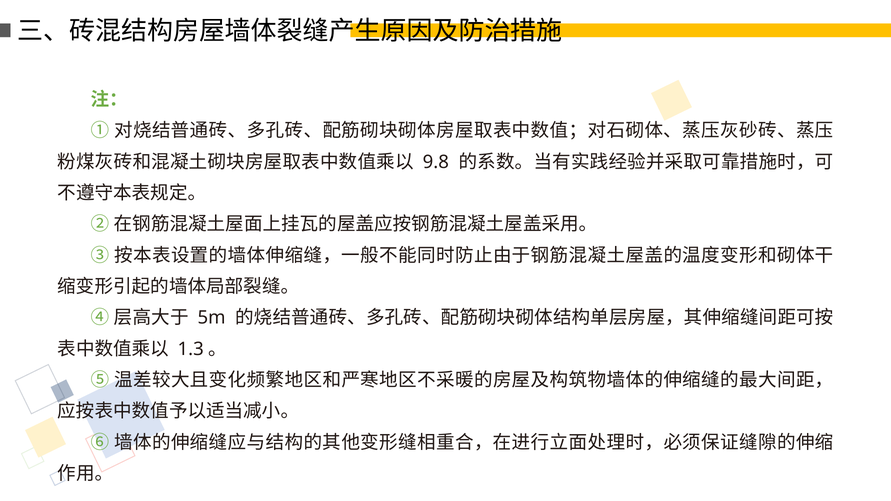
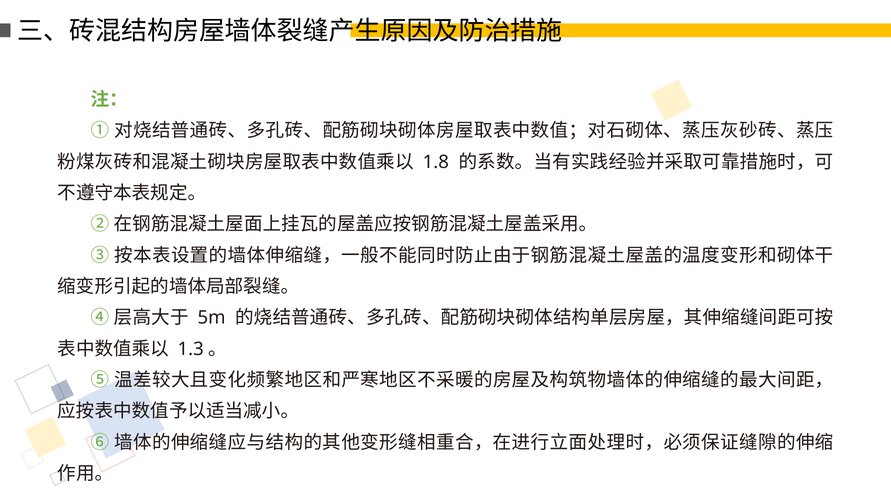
9.8: 9.8 -> 1.8 (436, 162)
